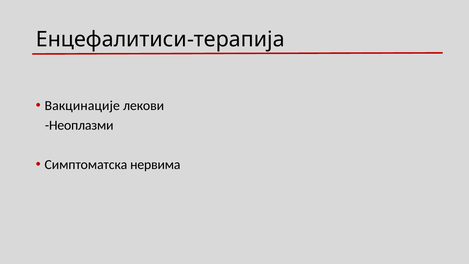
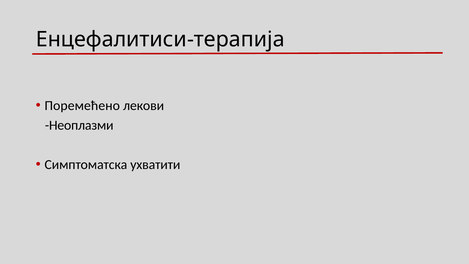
Вакцинације: Вакцинације -> Поремећено (82, 105)
нервима: нервима -> ухватити (155, 164)
